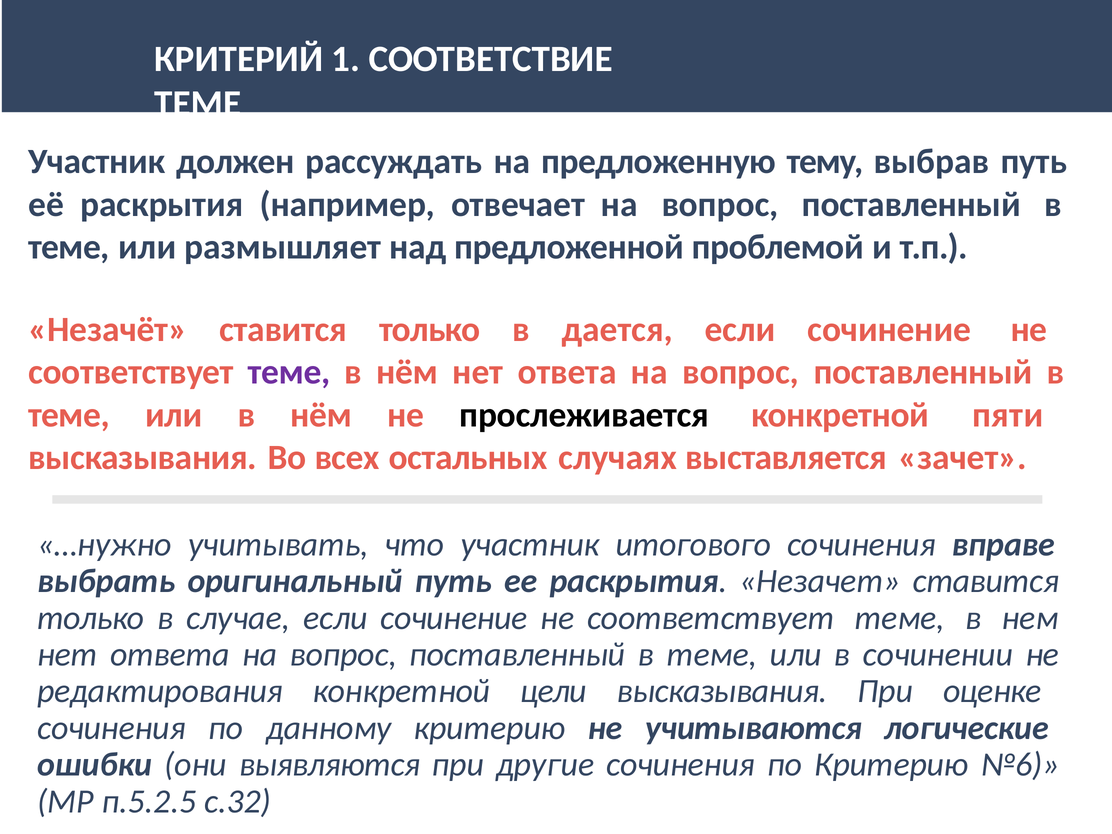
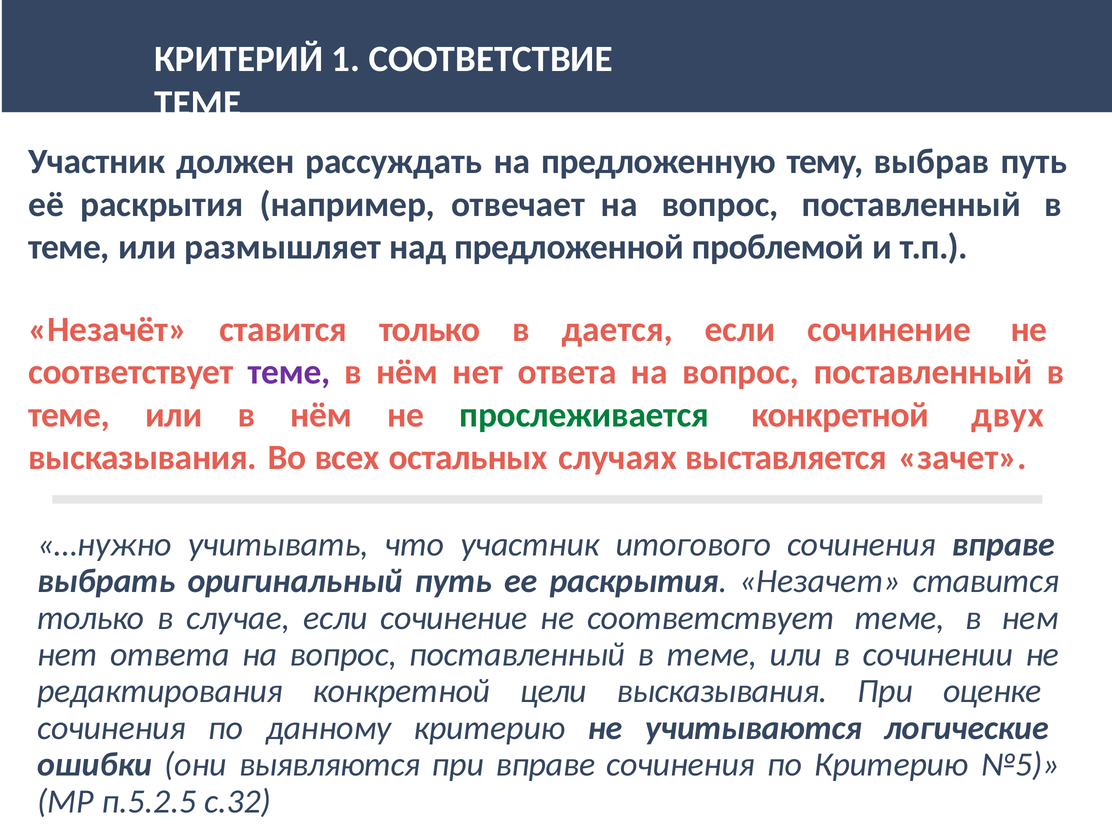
прослеживается colour: black -> green (584, 415)
пяти: пяти -> двух (1008, 415)
при другие: другие -> вправе (545, 765)
№6: №6 -> №5 (1020, 765)
